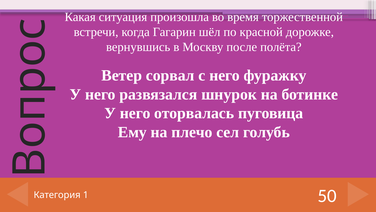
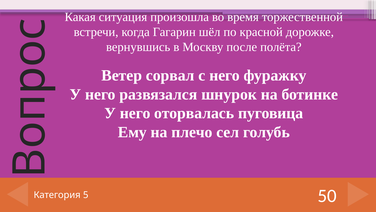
1: 1 -> 5 (86, 194)
